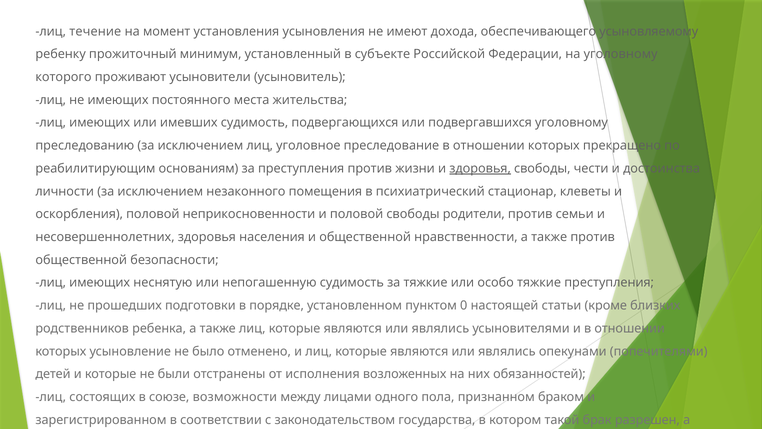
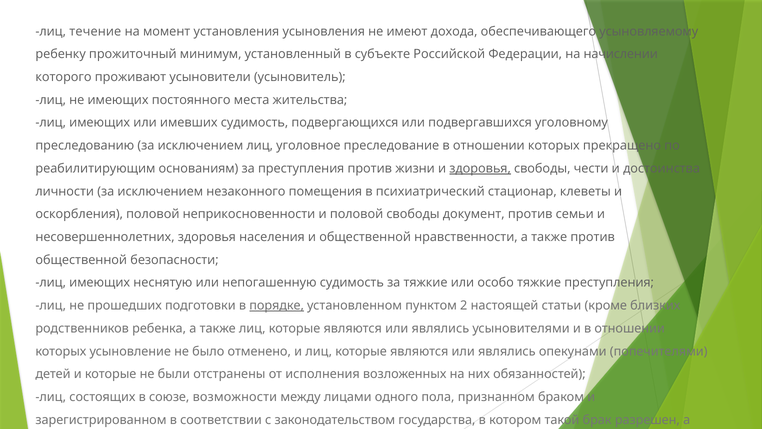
на уголовному: уголовному -> начислении (621, 54)
родители: родители -> документ (474, 214)
порядке underline: none -> present (277, 305)
0: 0 -> 2 (464, 305)
